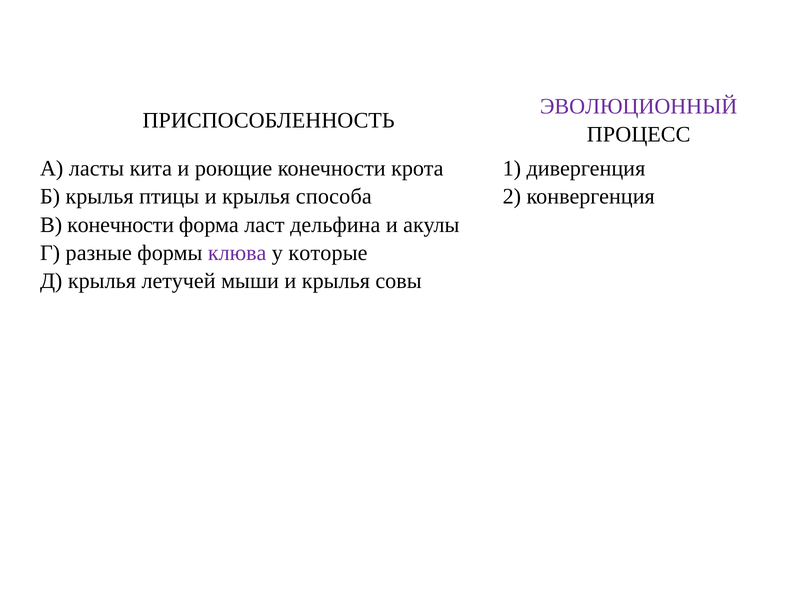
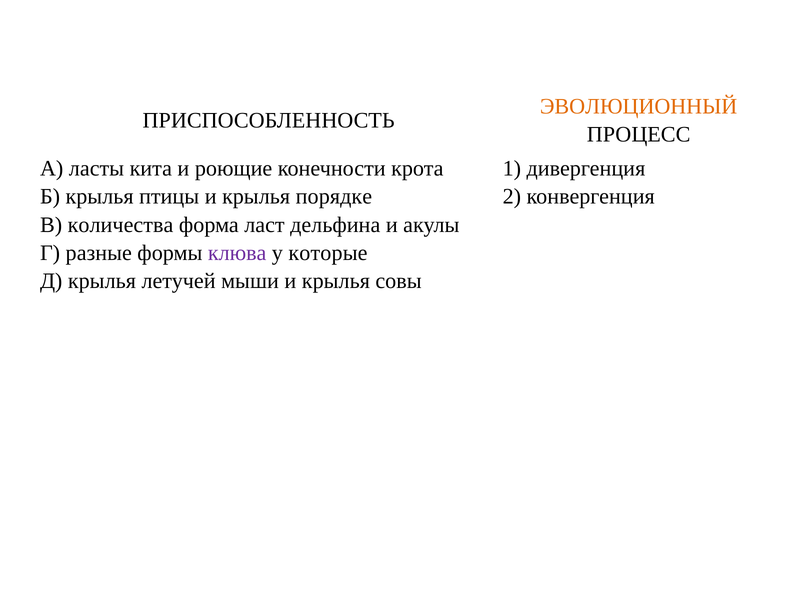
ЭВОЛЮЦИОННЫЙ colour: purple -> orange (639, 106)
способа: способа -> порядке (334, 197)
В конечности: конечности -> количества (120, 225)
